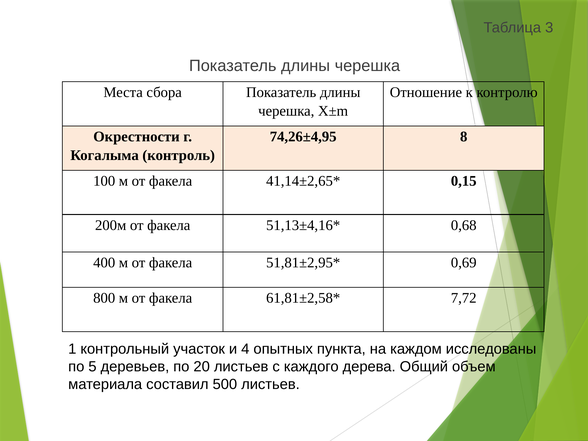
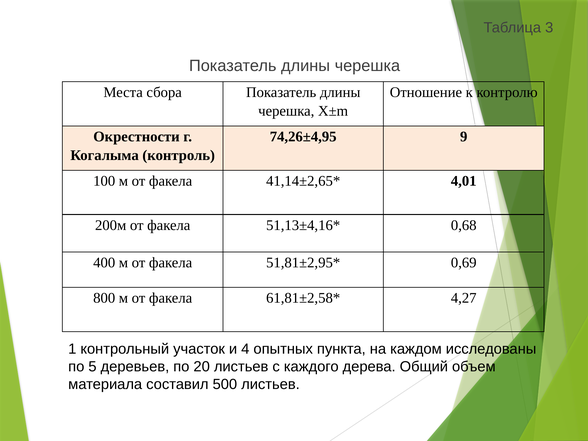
8: 8 -> 9 (464, 137)
0,15: 0,15 -> 4,01 (464, 181)
7,72: 7,72 -> 4,27 (464, 298)
